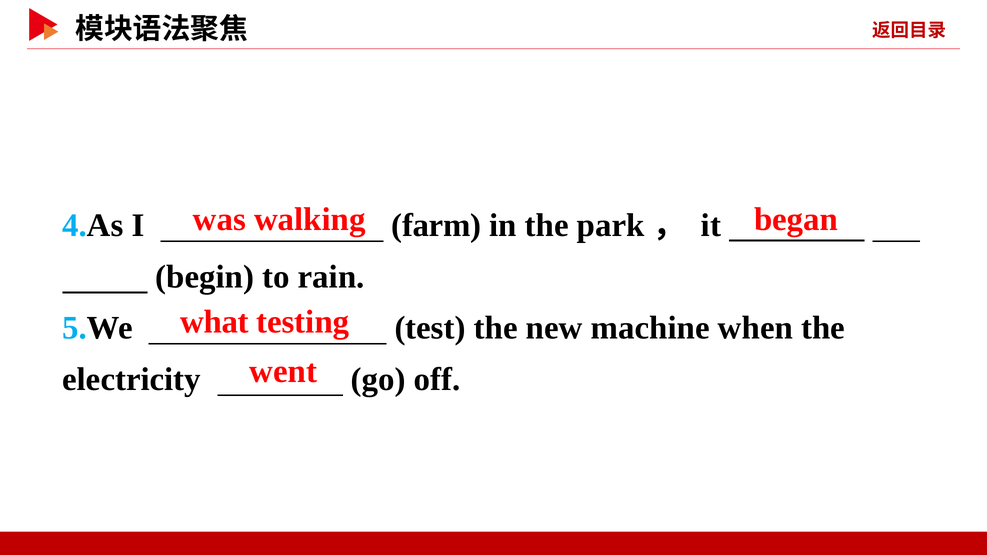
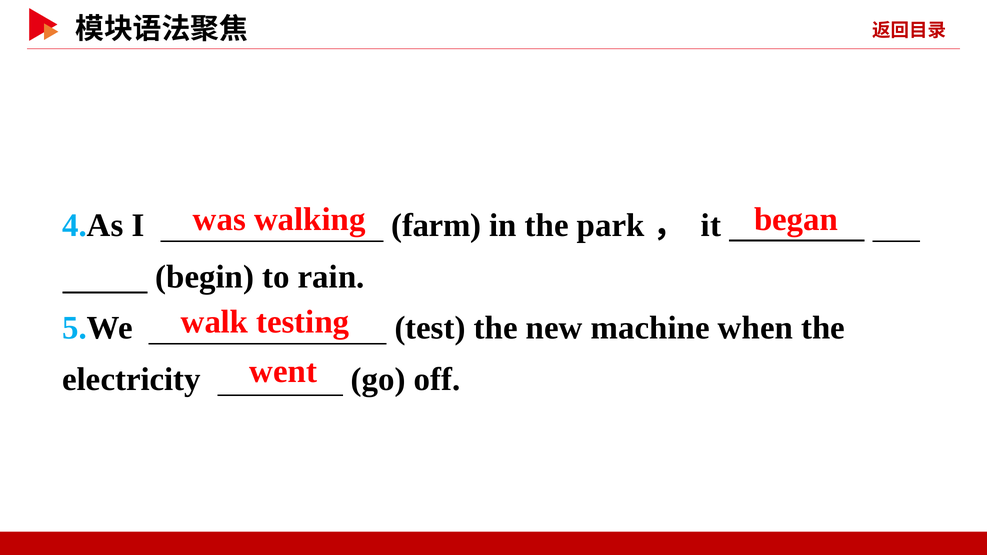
what: what -> walk (214, 322)
